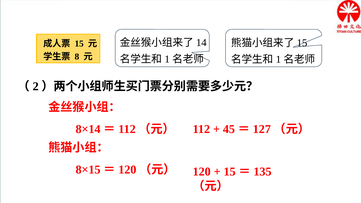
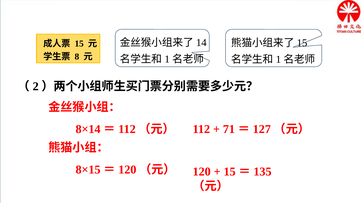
45: 45 -> 71 (229, 129)
